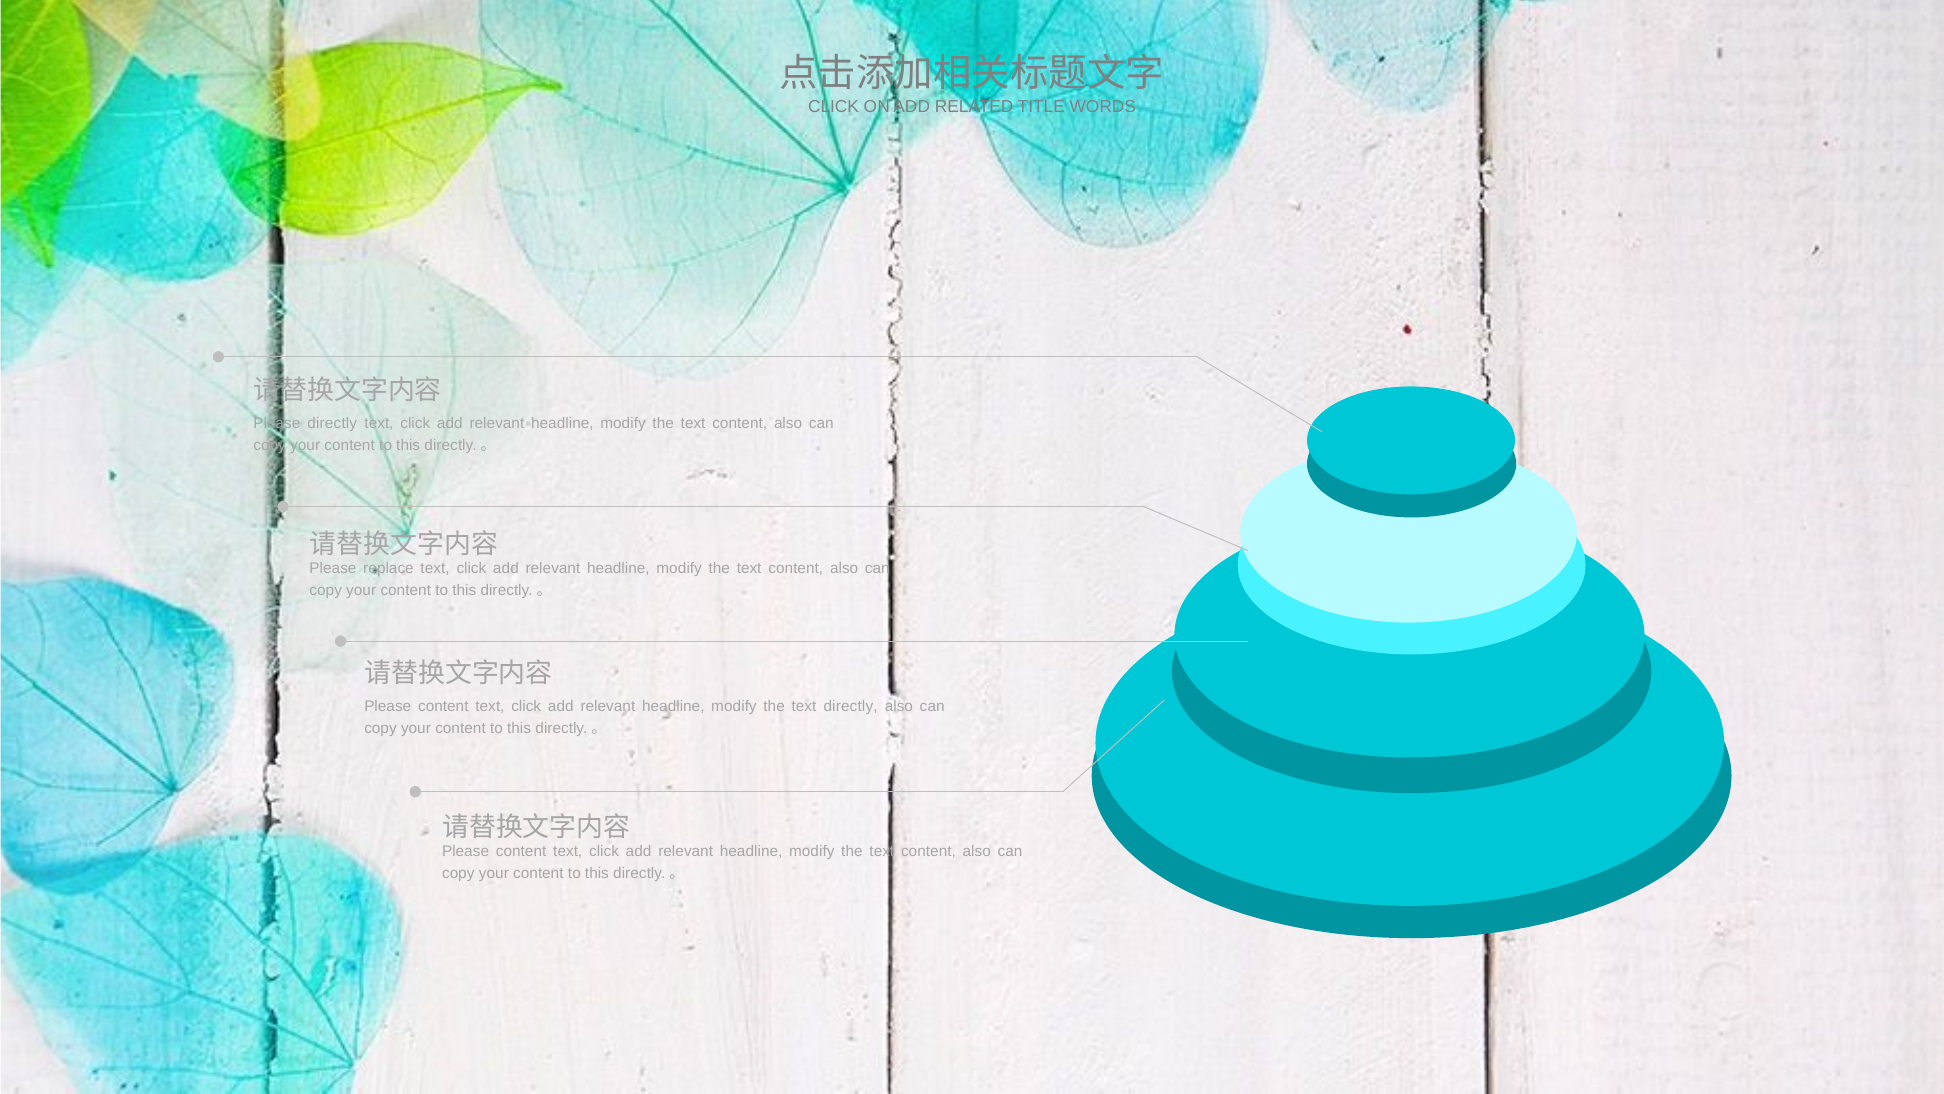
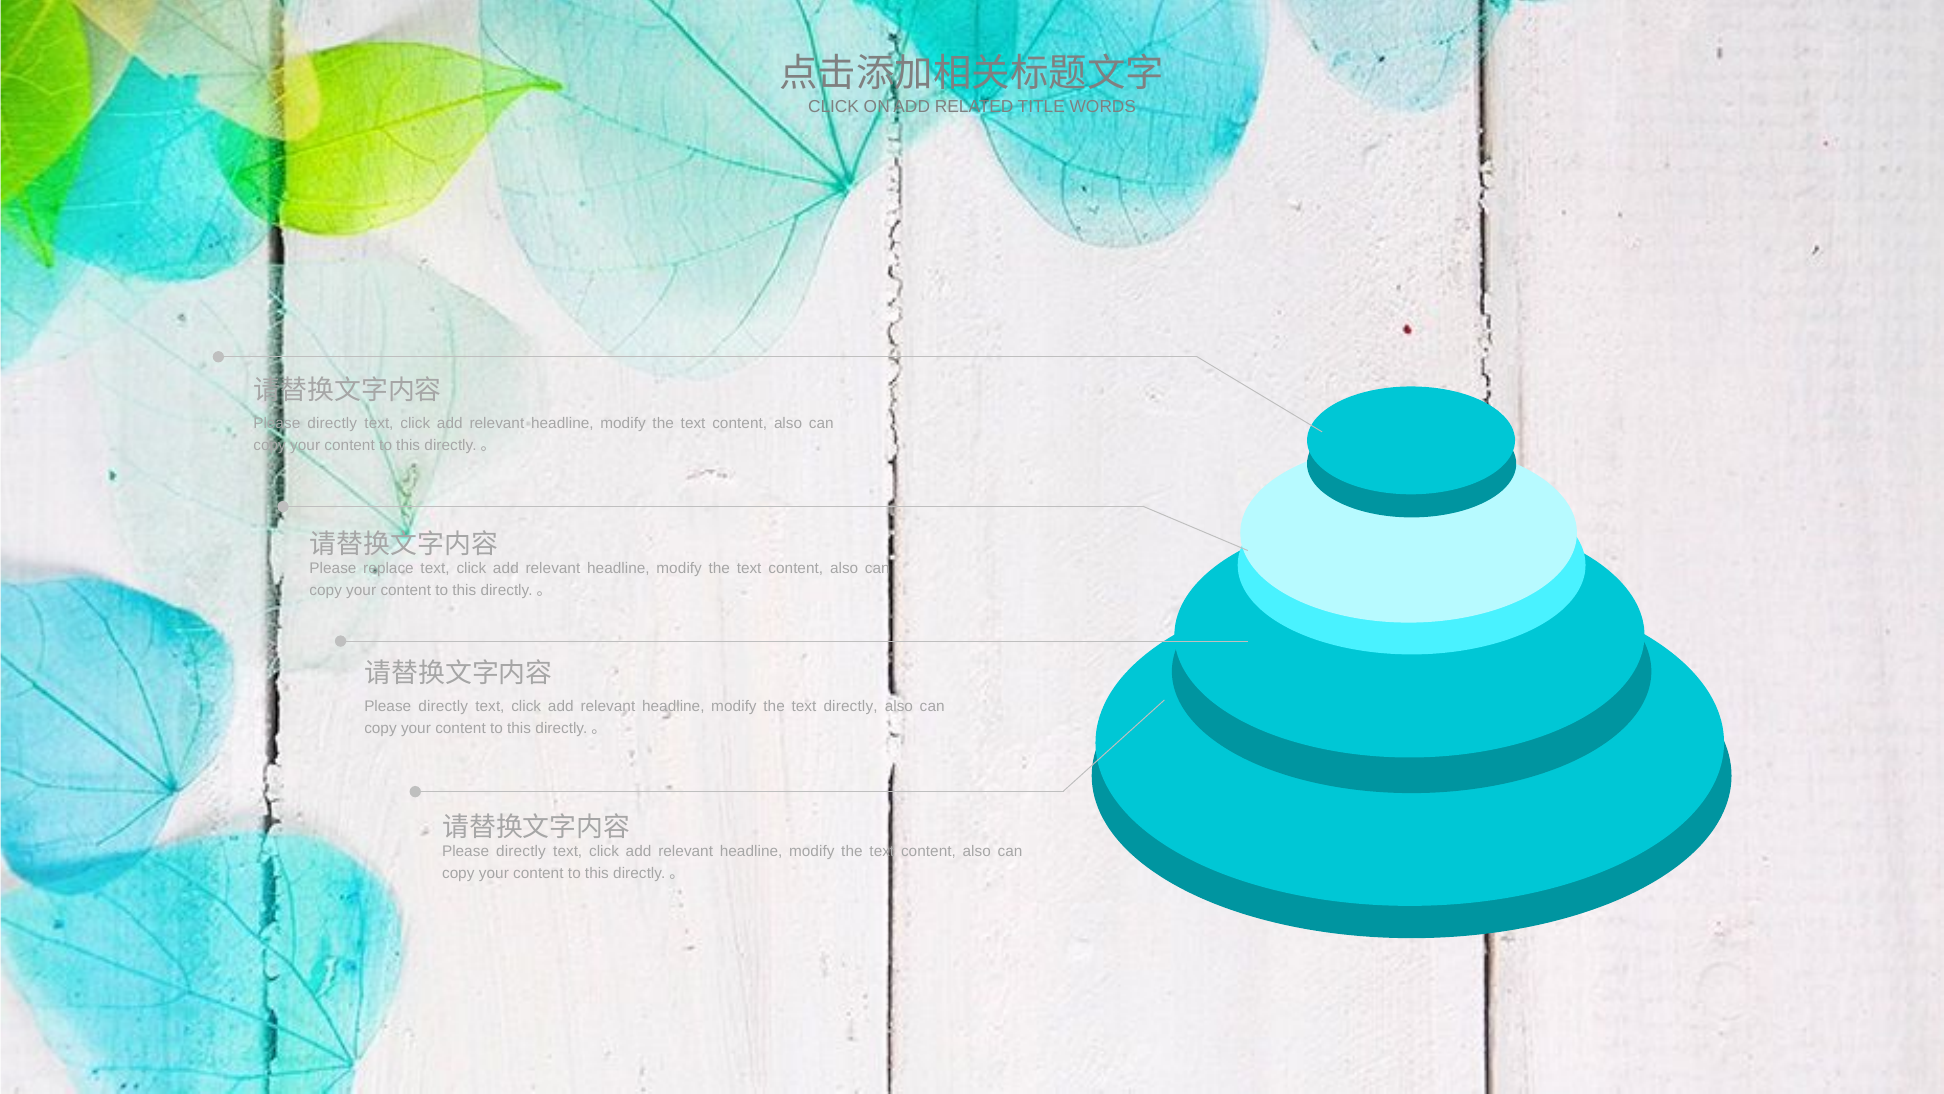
content: content -> directly (443, 706)
content: content -> directly (521, 851)
